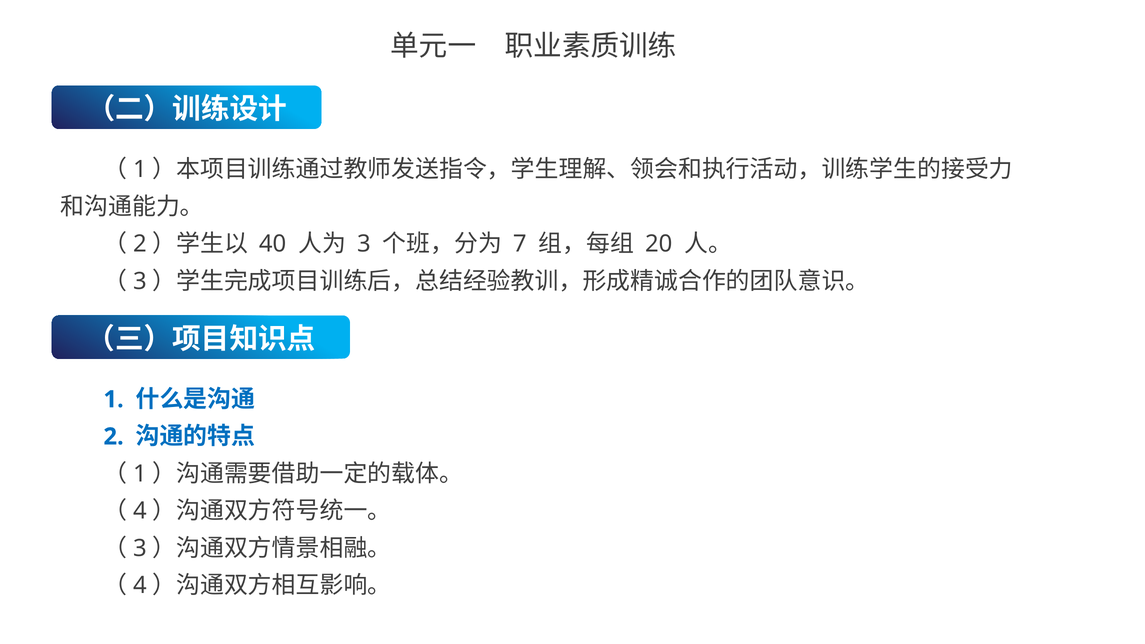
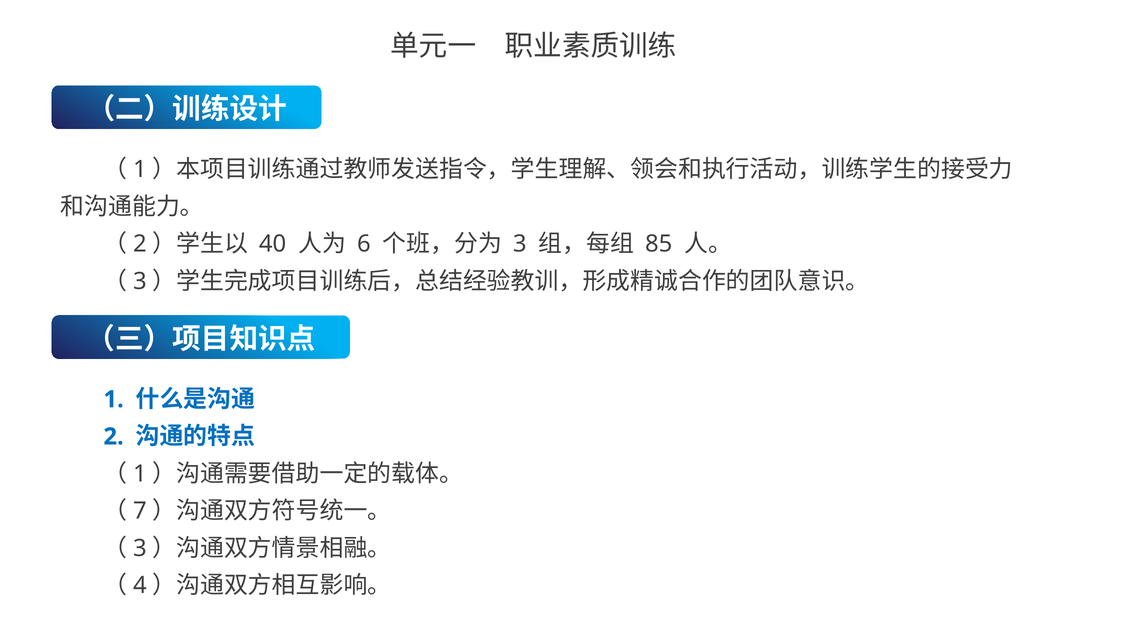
3: 3 -> 6 (364, 244)
7: 7 -> 3 (520, 244)
20: 20 -> 85 (659, 244)
4: 4 -> 7 (140, 511)
